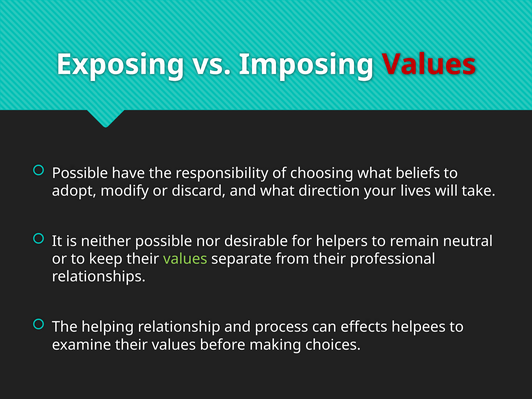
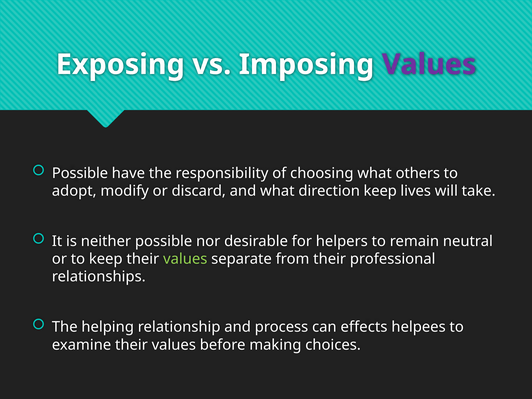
Values colour: red -> purple (429, 65)
beliefs: beliefs -> others (418, 173)
direction your: your -> keep (380, 191)
